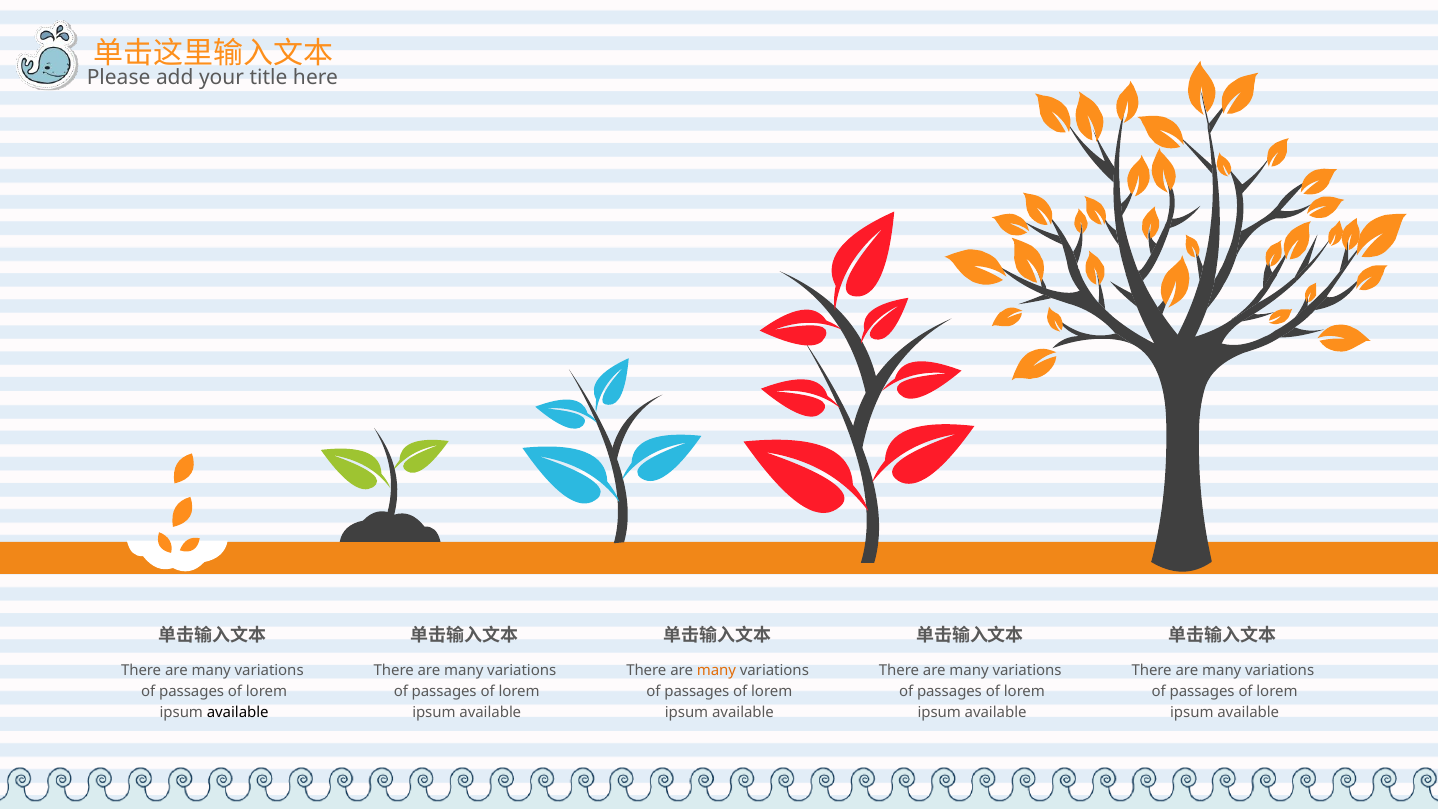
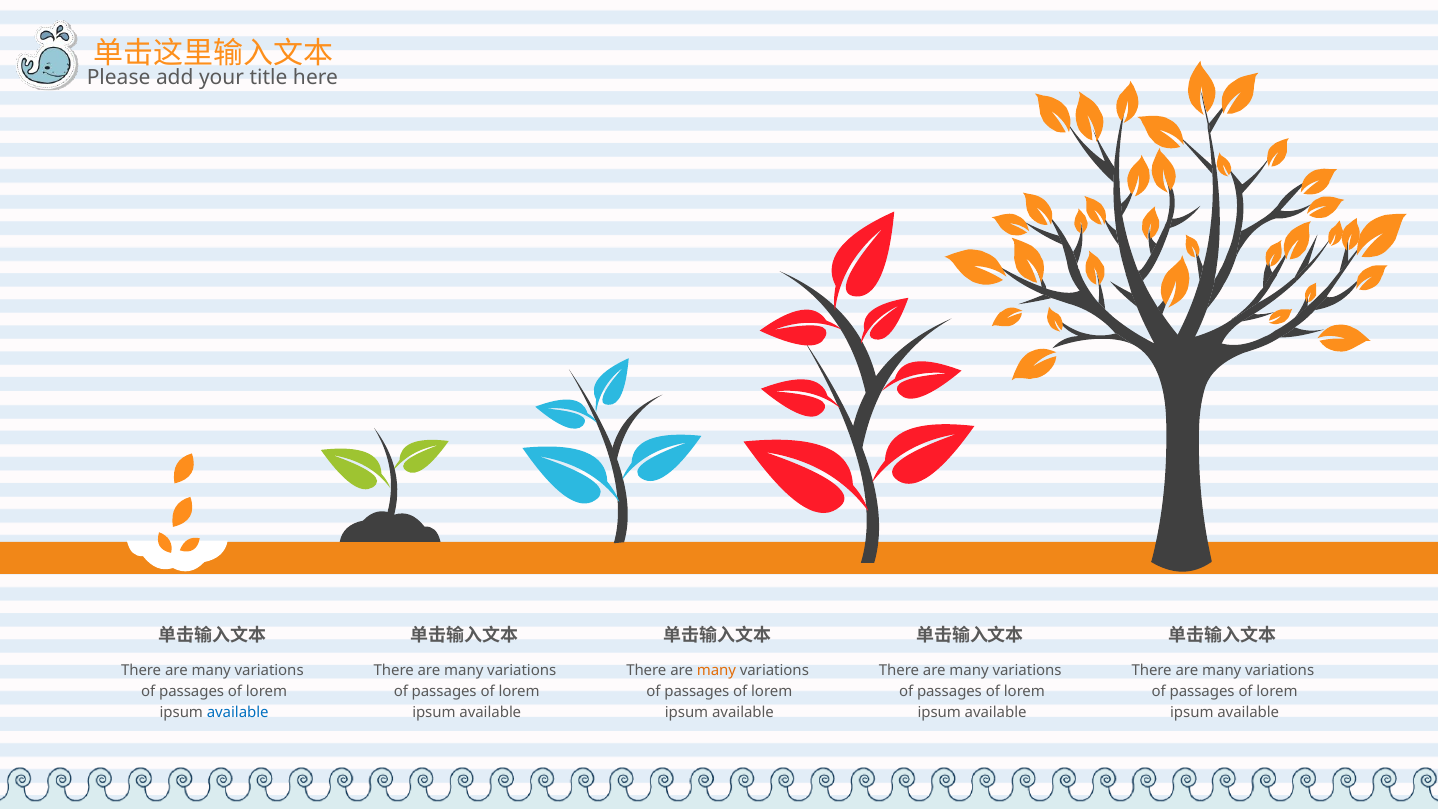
available colour: black -> blue (238, 713)
